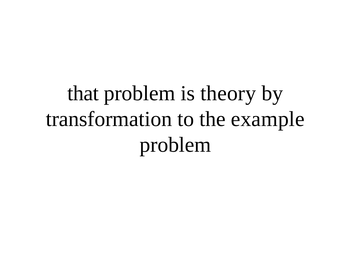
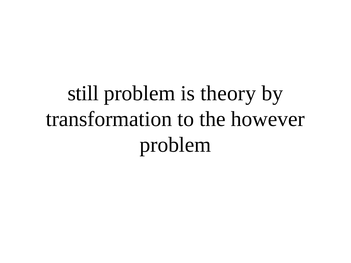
that: that -> still (83, 93)
example: example -> however (268, 119)
